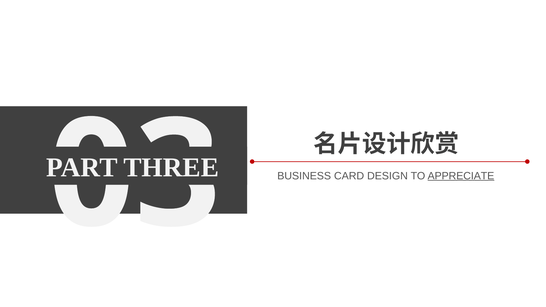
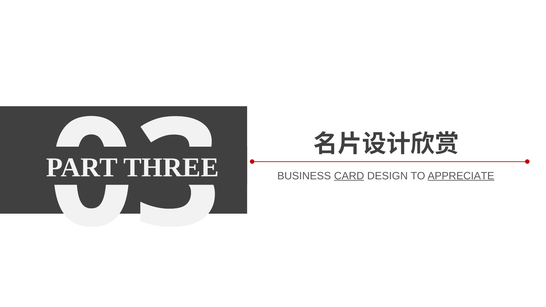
CARD underline: none -> present (349, 176)
